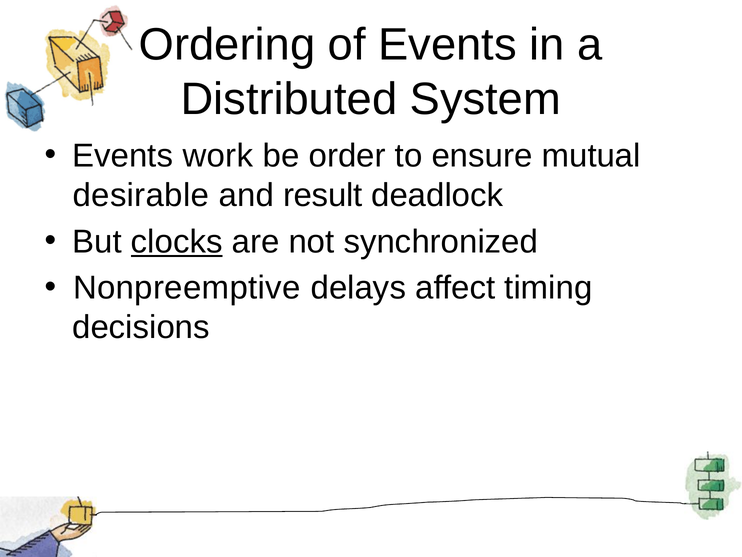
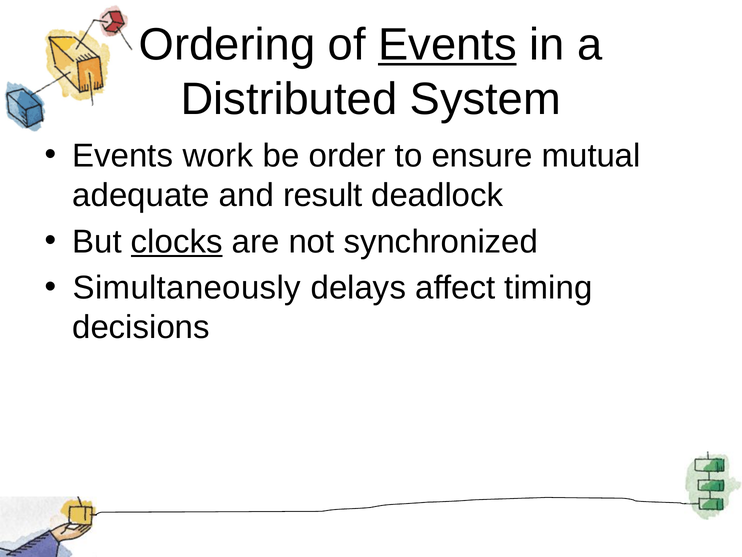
Events underline: none -> present (447, 45)
desirable: desirable -> adequate (141, 195)
Nonpreemptive: Nonpreemptive -> Simultaneously (187, 288)
